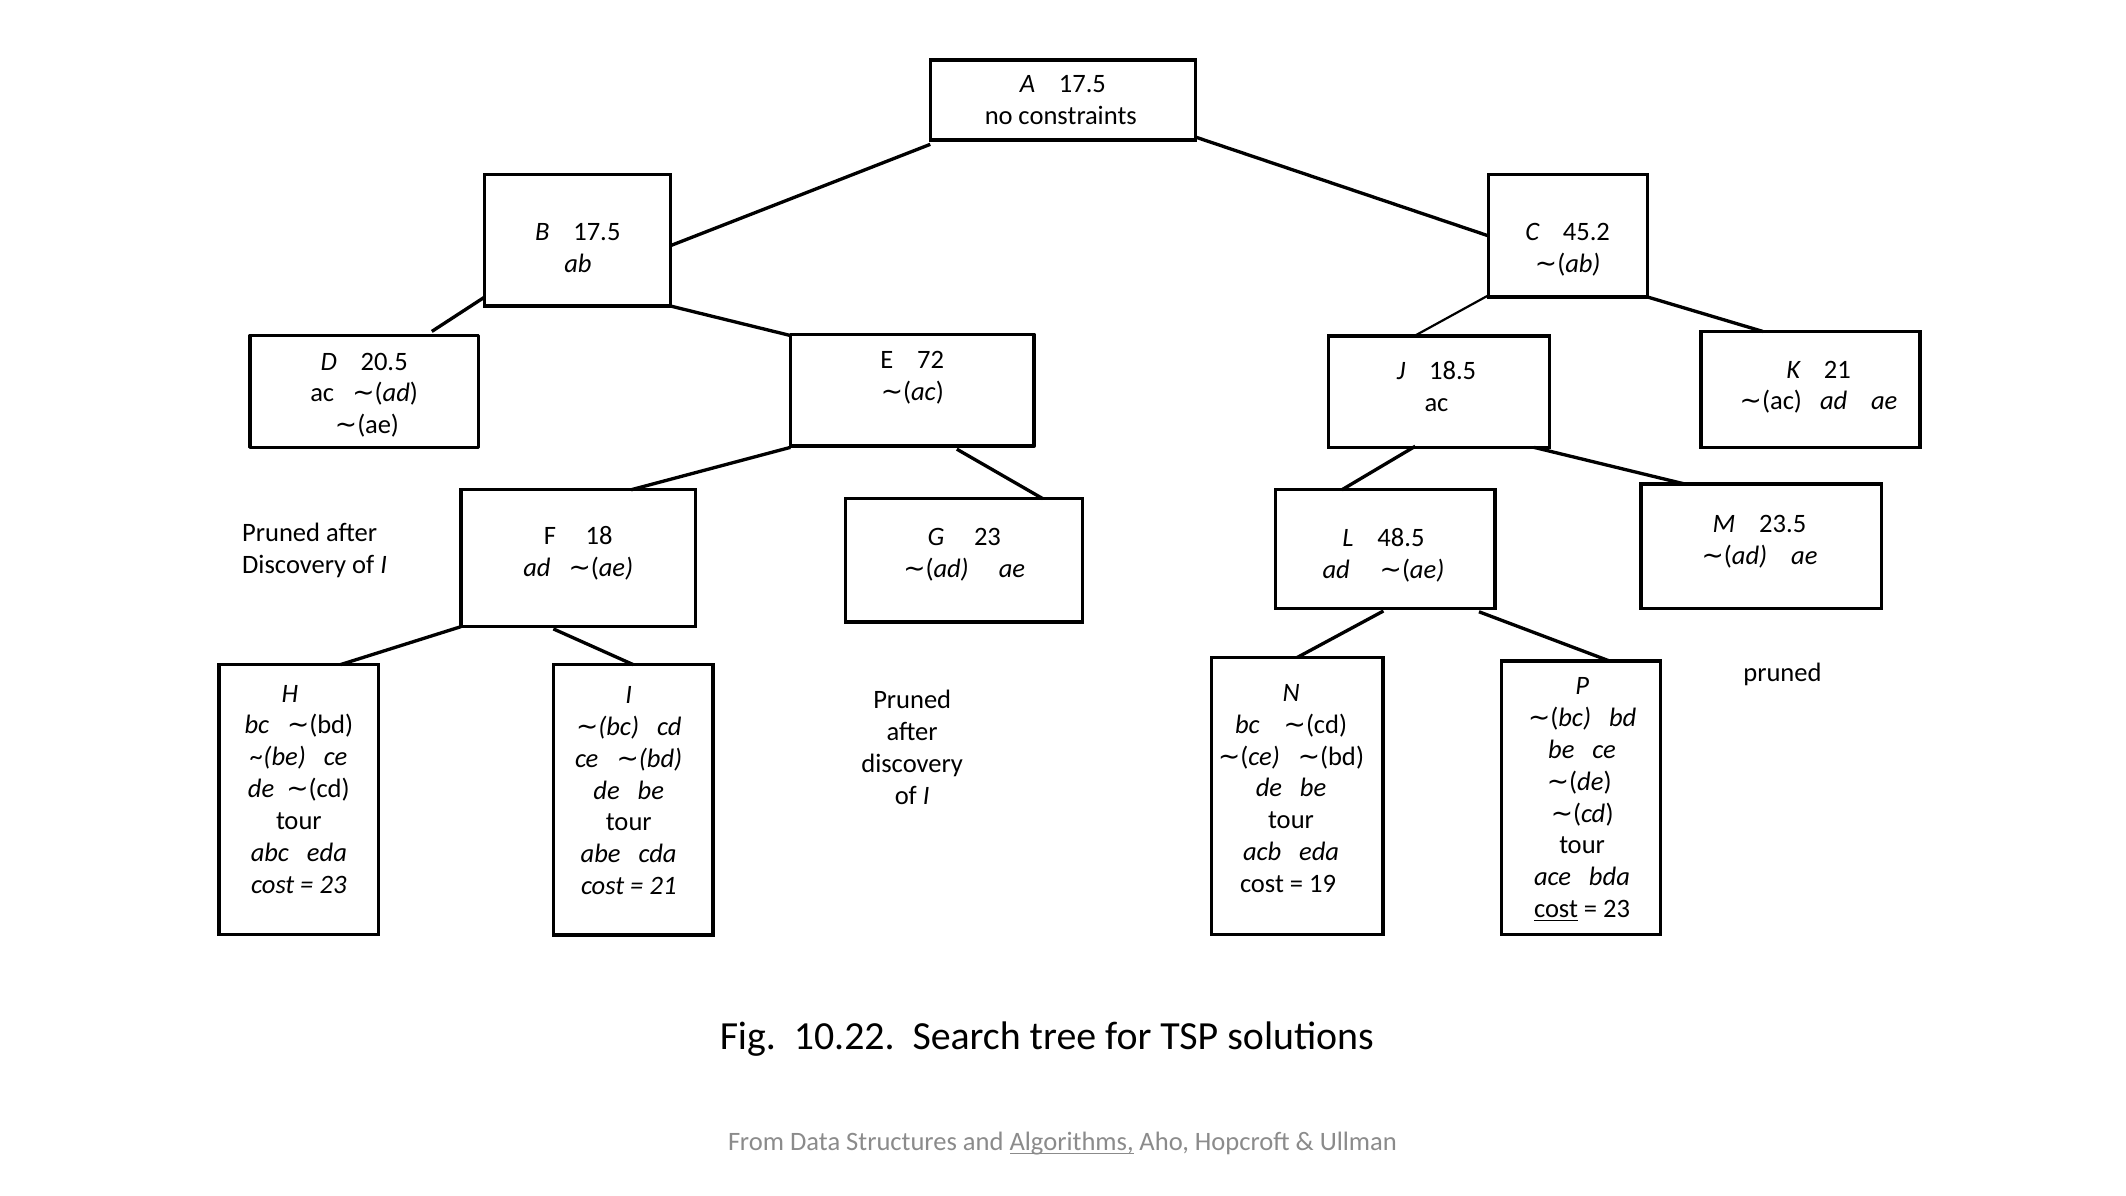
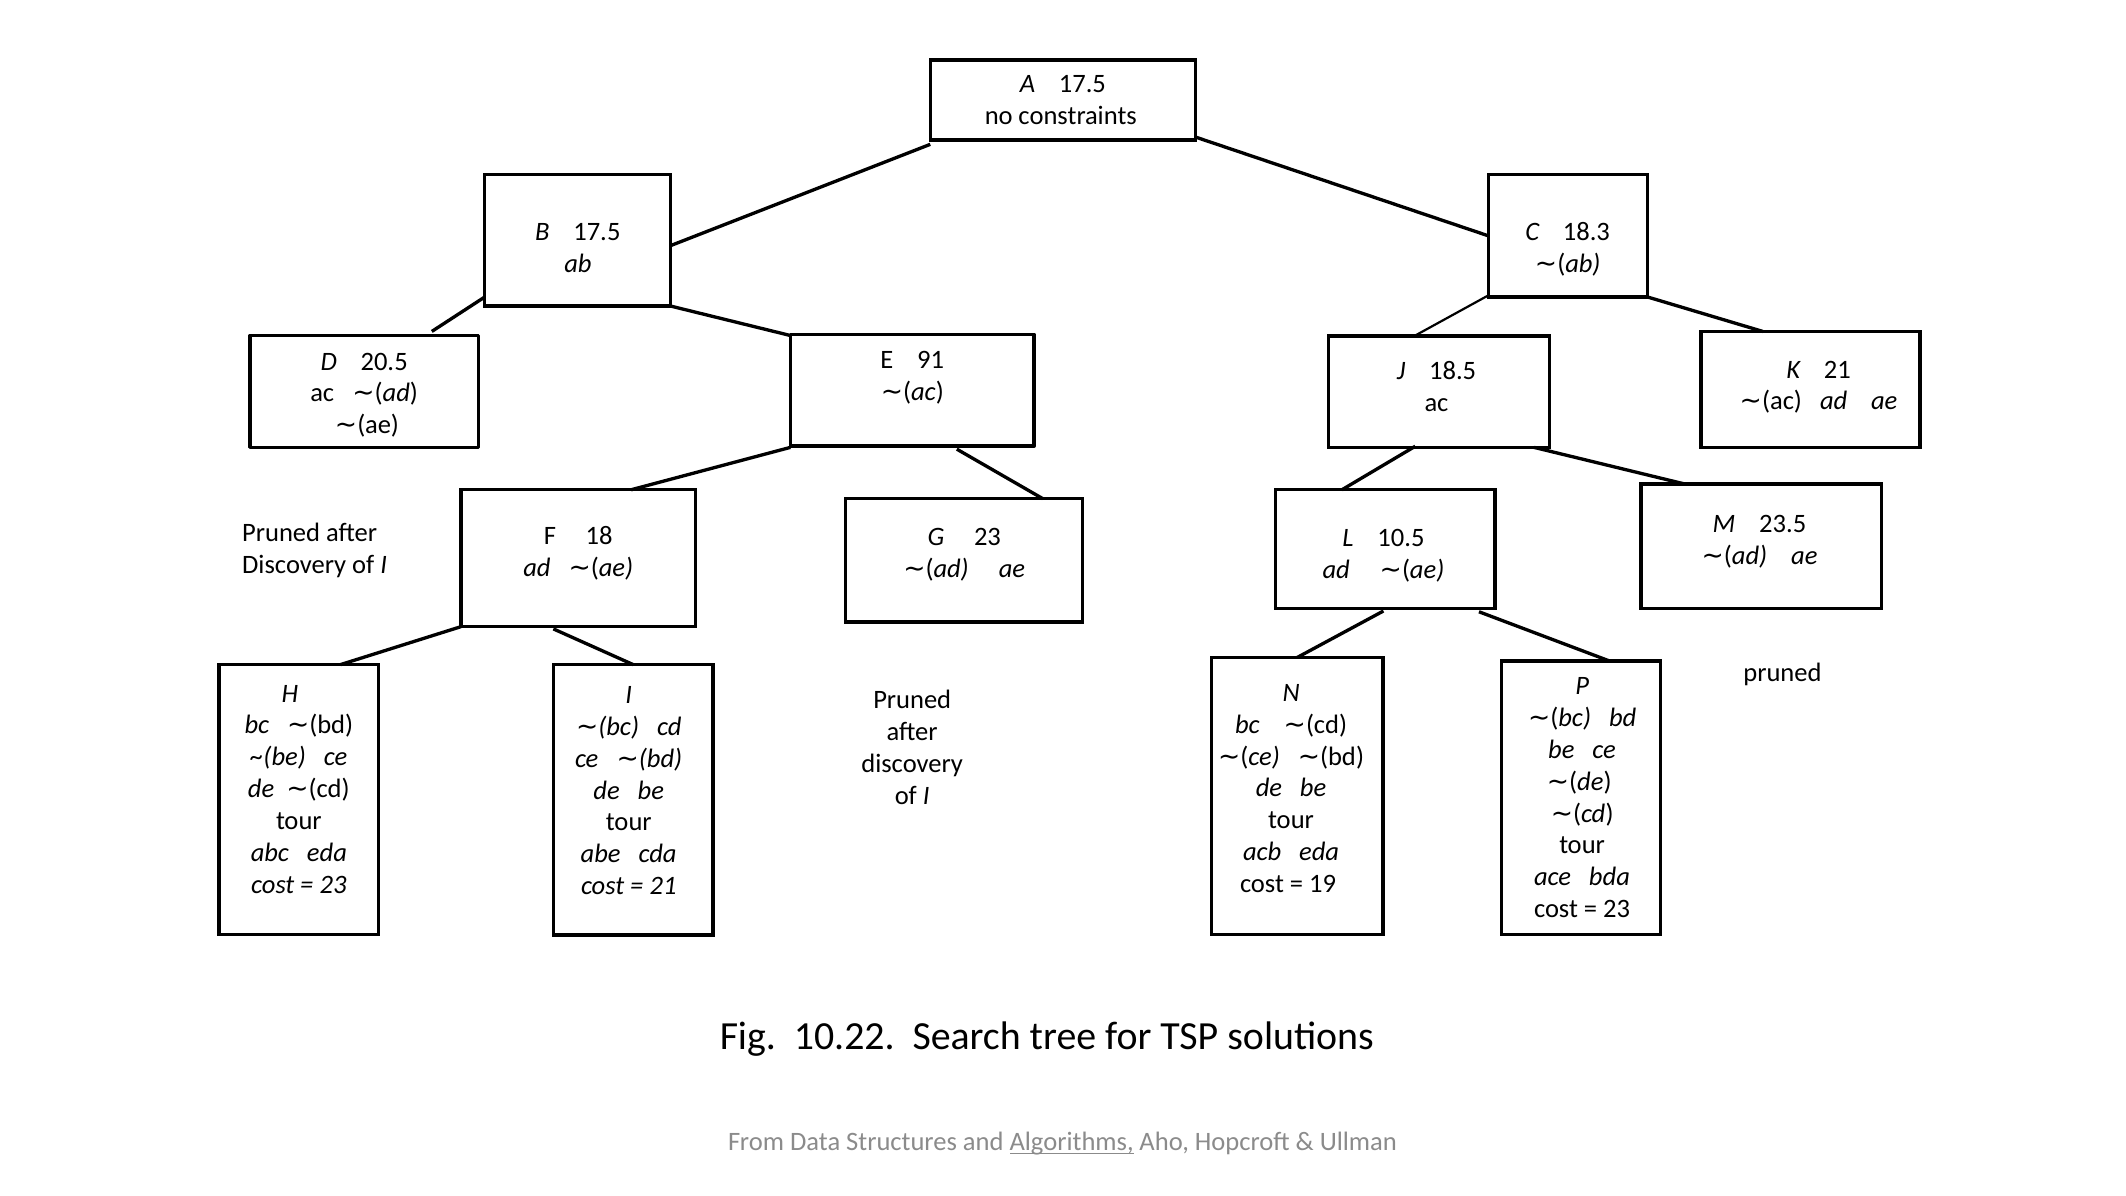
45.2: 45.2 -> 18.3 (1586, 232)
72: 72 -> 91 (931, 360)
48.5: 48.5 -> 10.5 (1401, 538)
cost underline: present -> none (1556, 909)
